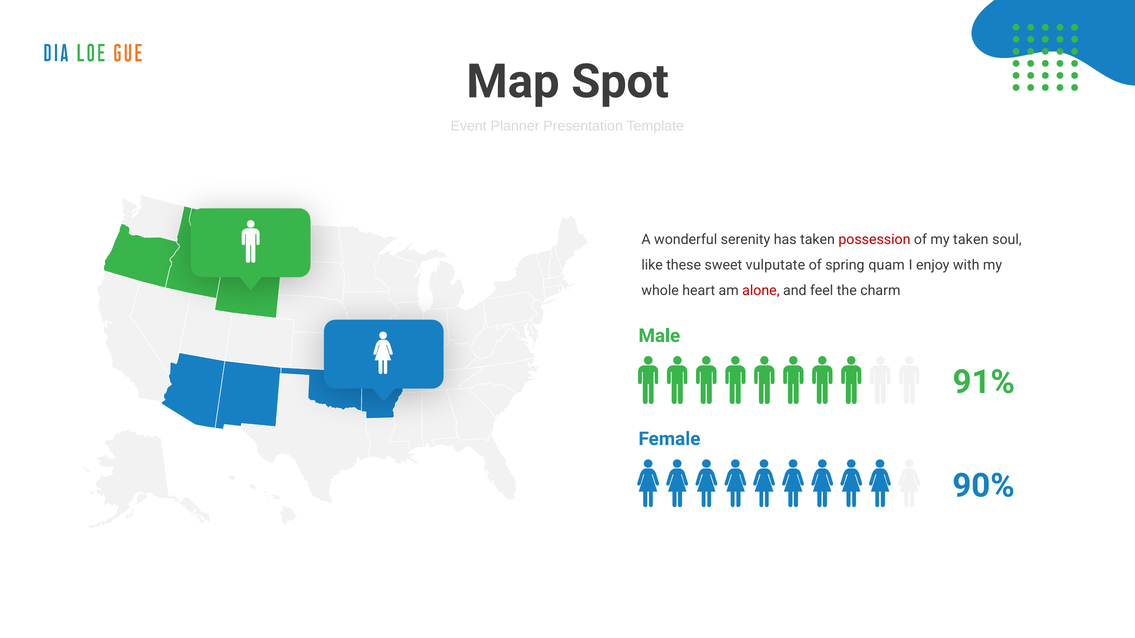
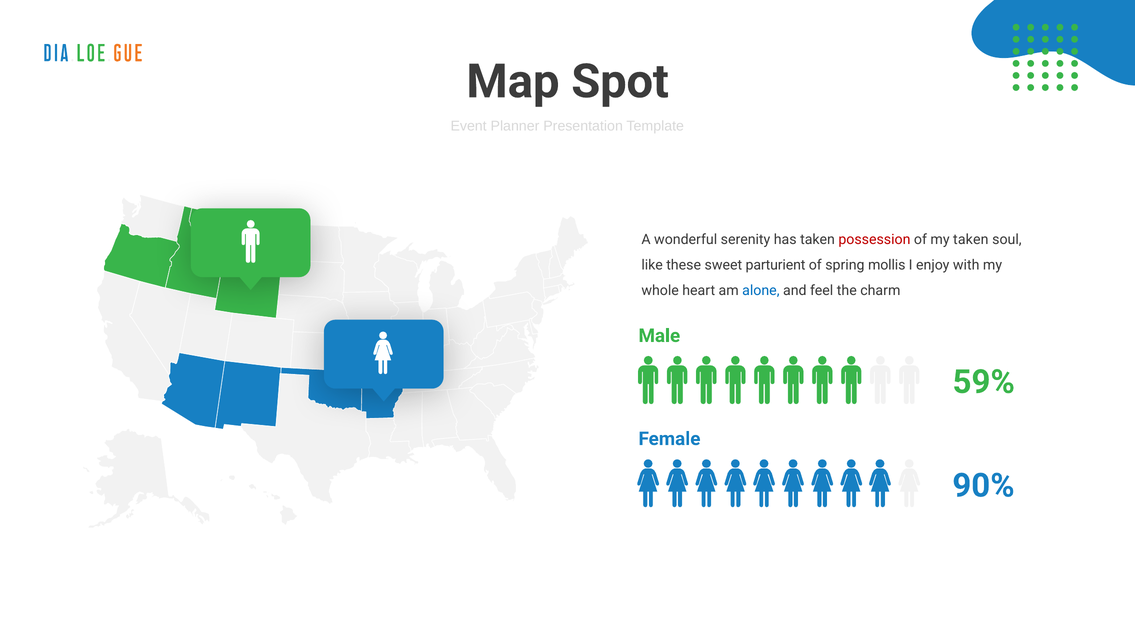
vulputate: vulputate -> parturient (776, 265)
quam: quam -> mollis (887, 265)
alone colour: red -> blue (761, 291)
91%: 91% -> 59% (984, 382)
